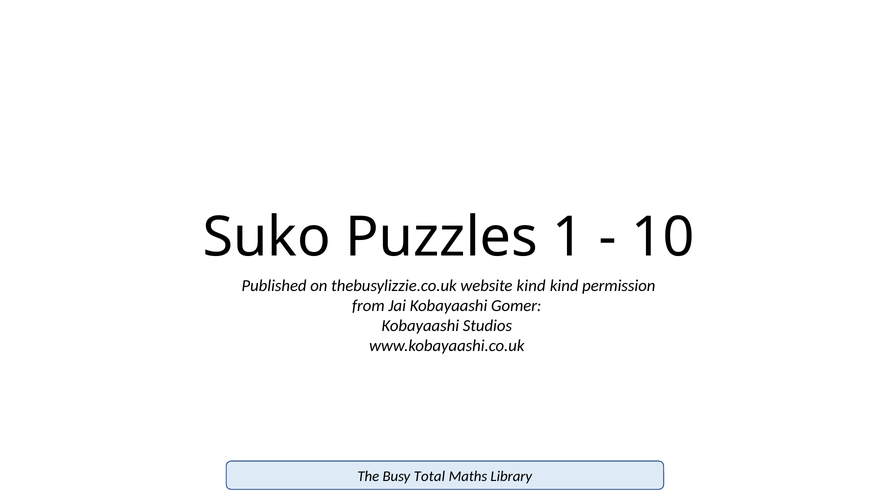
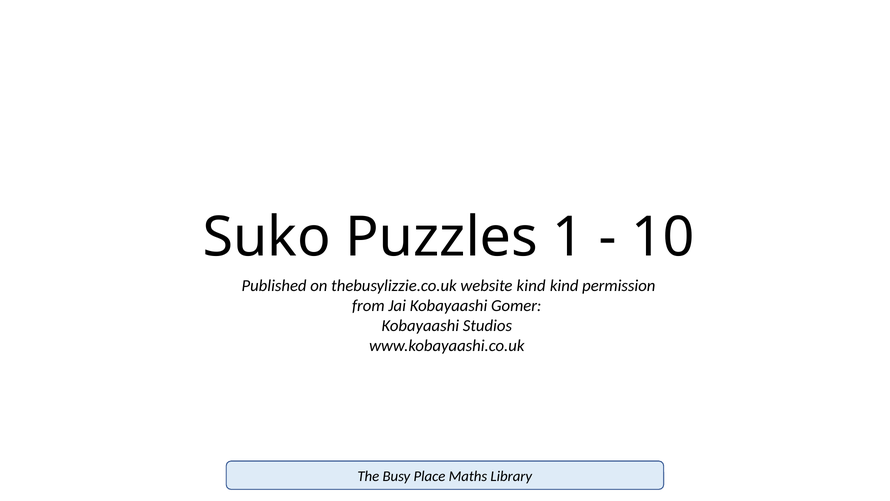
Total: Total -> Place (429, 476)
